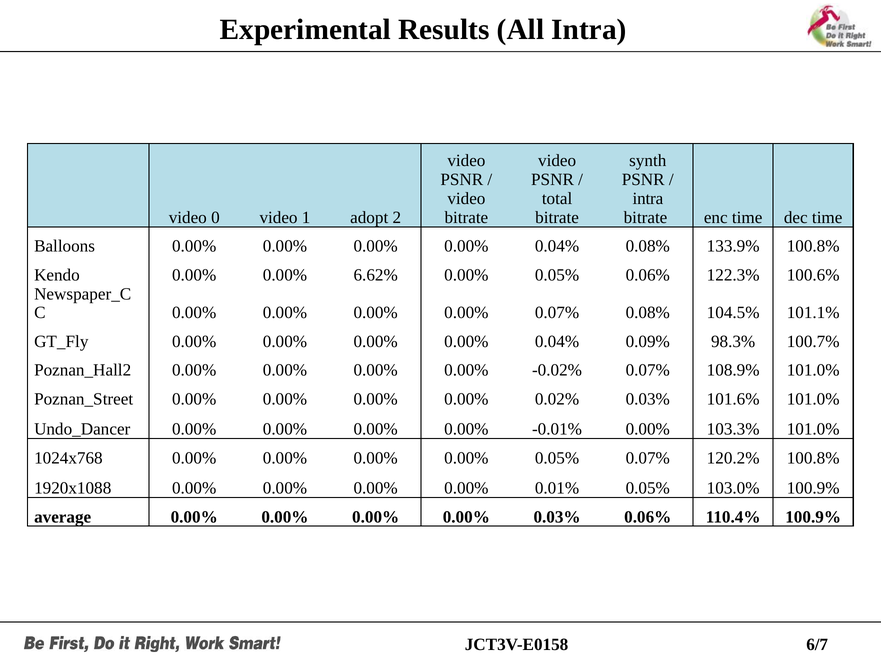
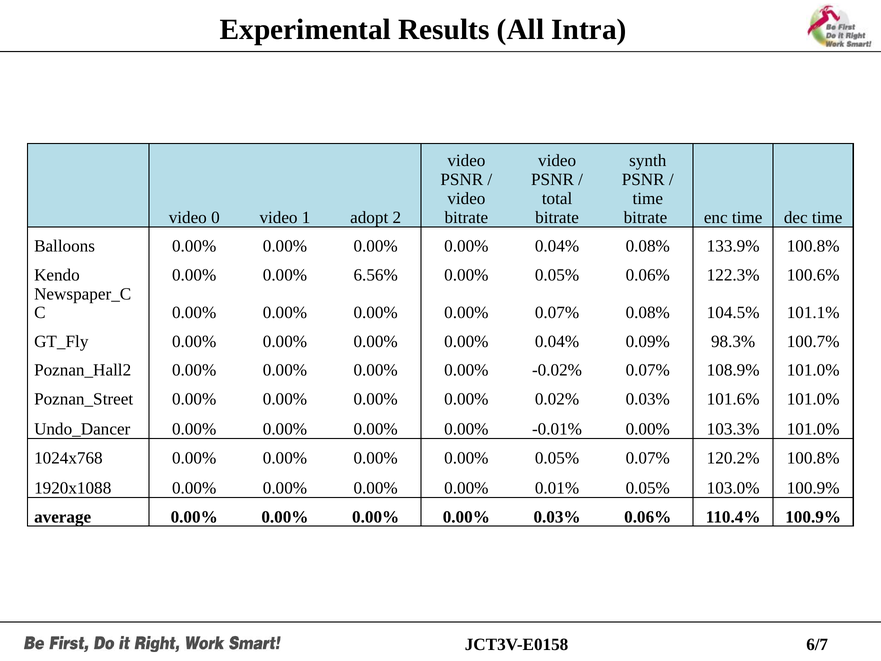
intra: intra -> time (648, 198)
6.62%: 6.62% -> 6.56% (376, 275)
